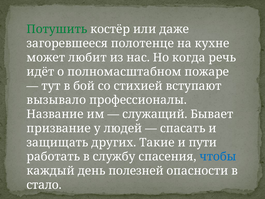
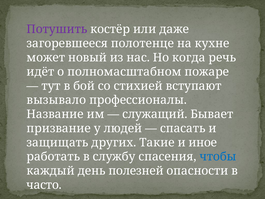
Потушить colour: green -> purple (57, 29)
любит: любит -> новый (87, 58)
пути: пути -> иное (203, 142)
стало: стало -> часто (44, 185)
